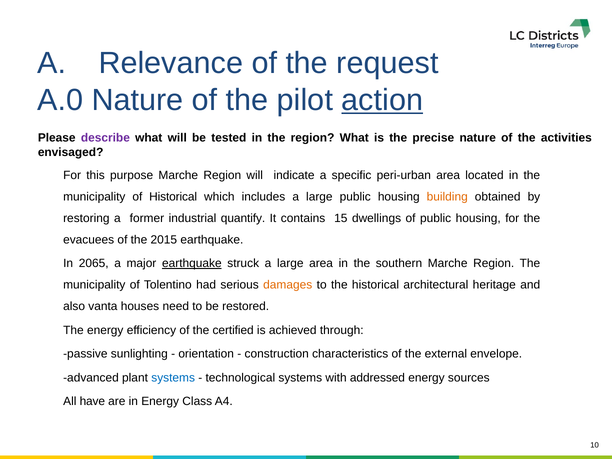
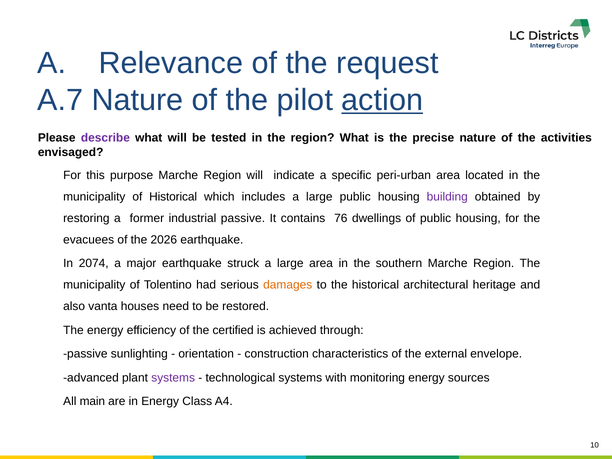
A.0: A.0 -> A.7 (60, 100)
building colour: orange -> purple (447, 197)
industrial quantify: quantify -> passive (243, 218)
15: 15 -> 76 (341, 218)
2015: 2015 -> 2026 (164, 240)
2065: 2065 -> 2074 (94, 263)
earthquake underline: present -> none (192, 263)
systems colour: blue -> purple (173, 378)
addressed: addressed -> monitoring (377, 378)
have: have -> main (92, 402)
